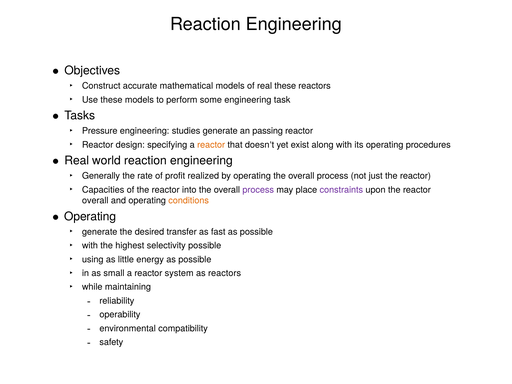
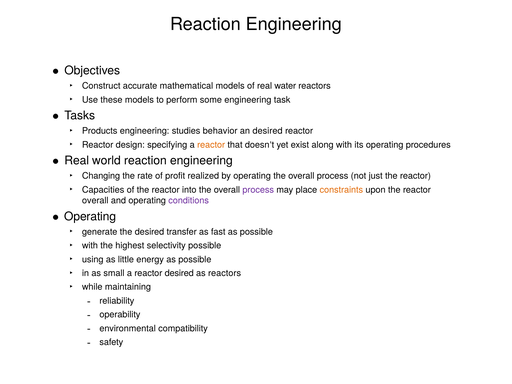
real these: these -> water (285, 86)
Pressure: Pressure -> Products (100, 131)
studies generate: generate -> behavior (220, 131)
an passing: passing -> desired (268, 131)
Generally: Generally -> Changing (101, 176)
constraints colour: purple -> orange (341, 190)
conditions colour: orange -> purple (189, 201)
reactor system: system -> desired (179, 273)
